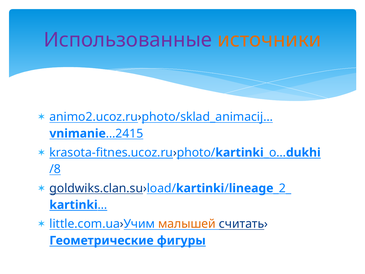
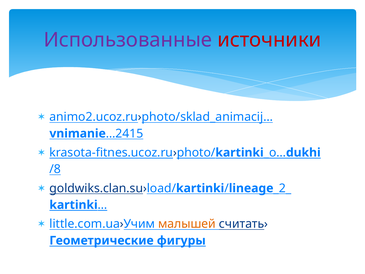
источники colour: orange -> red (269, 40)
